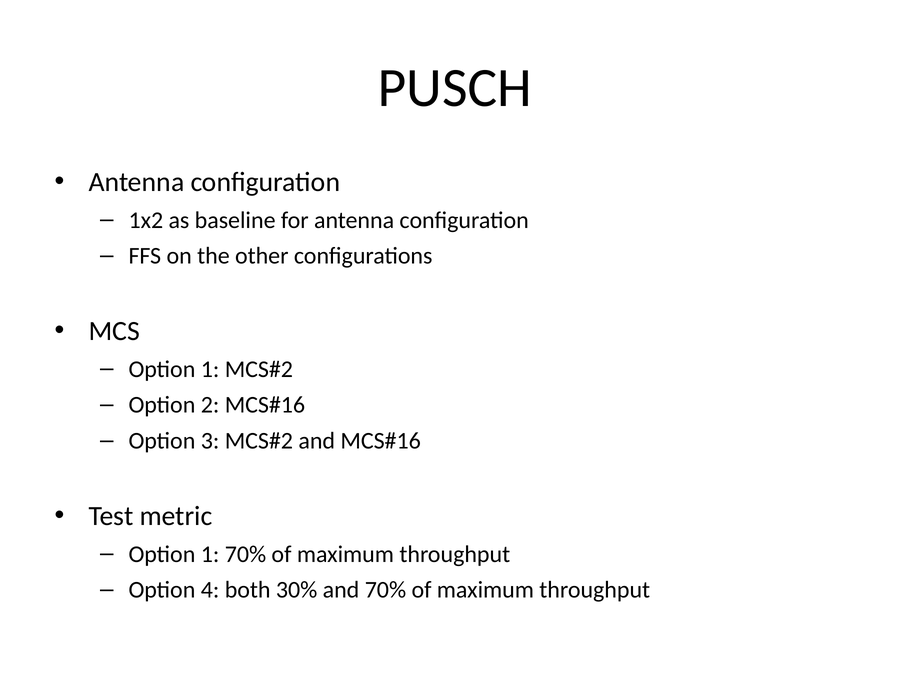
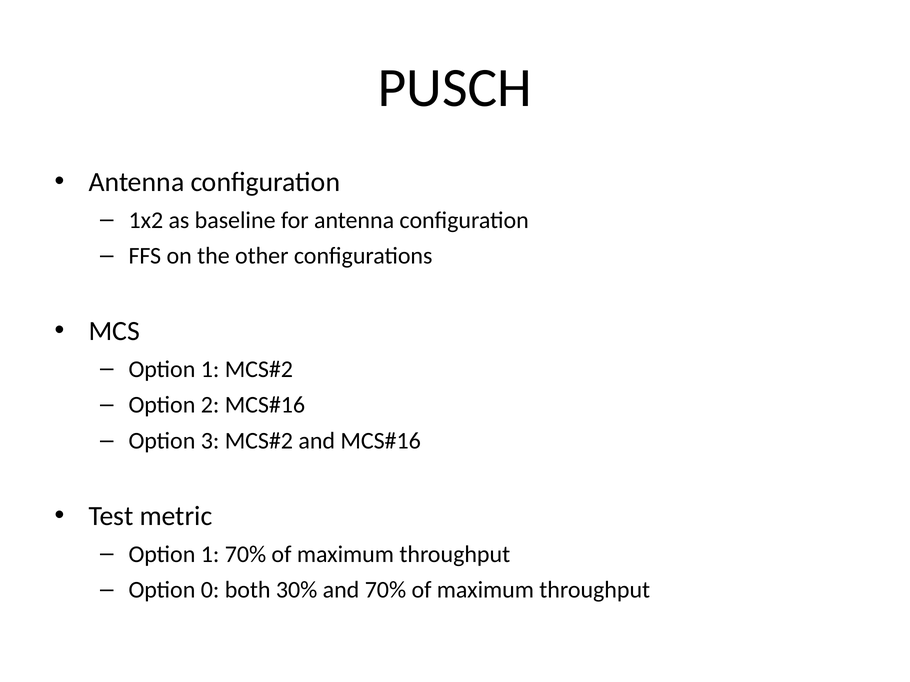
4: 4 -> 0 (210, 590)
